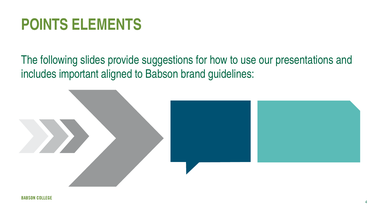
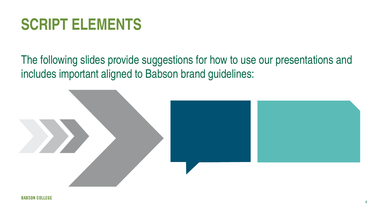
POINTS: POINTS -> SCRIPT (45, 25)
